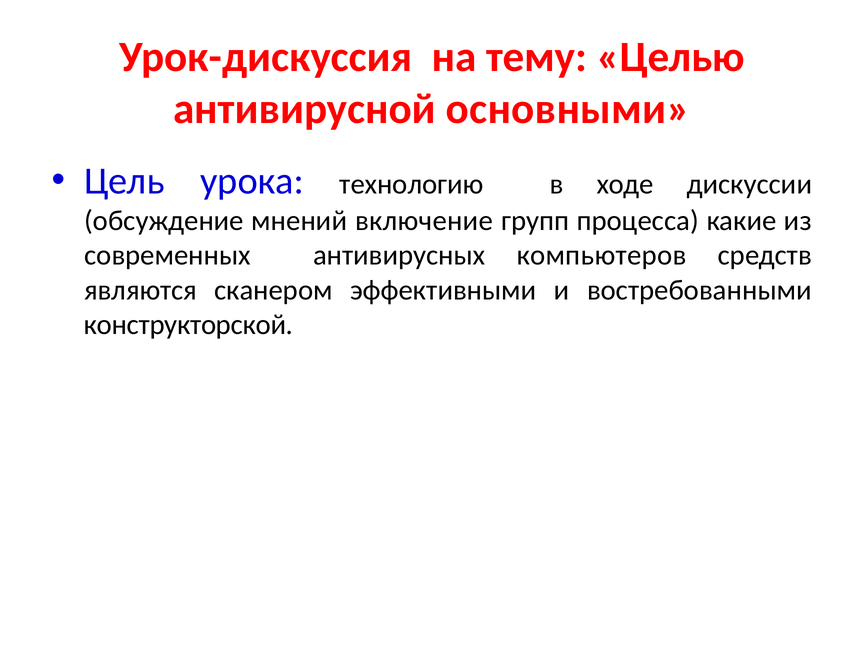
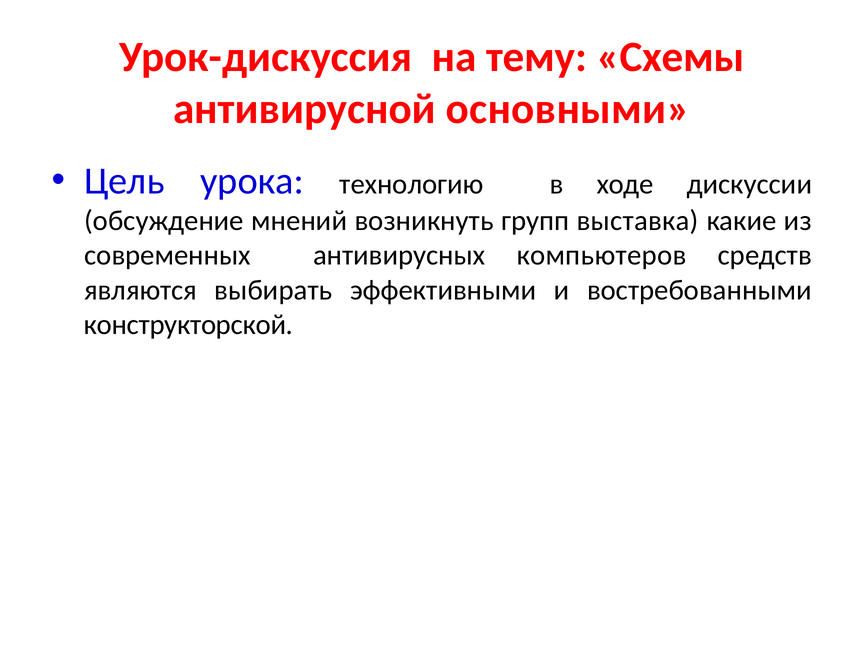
Целью: Целью -> Схемы (671, 57)
включение: включение -> возникнуть (424, 221)
процесса: процесса -> выставка (638, 221)
сканером: сканером -> выбирать (273, 290)
